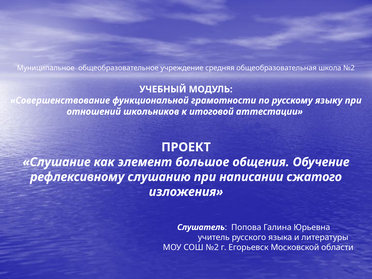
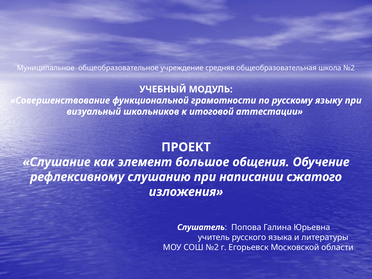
отношений: отношений -> визуальный (94, 112)
